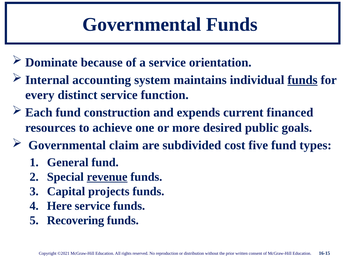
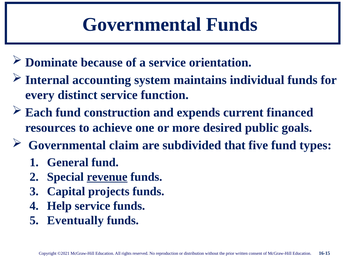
funds underline: present -> none (302, 80)
cost: cost -> that (235, 145)
Here: Here -> Help (59, 206)
Recovering: Recovering -> Eventually (75, 220)
